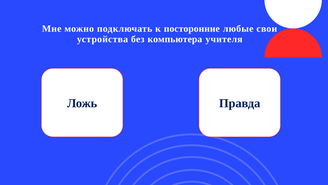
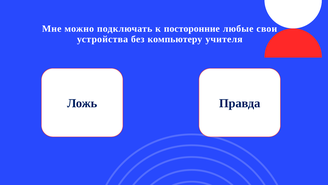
компьютера: компьютера -> компьютеру (175, 39)
